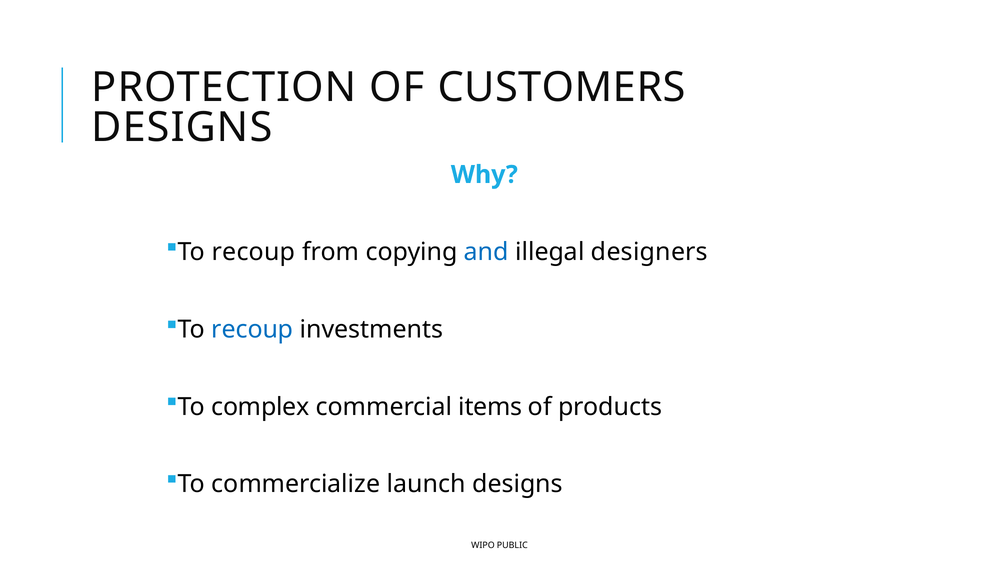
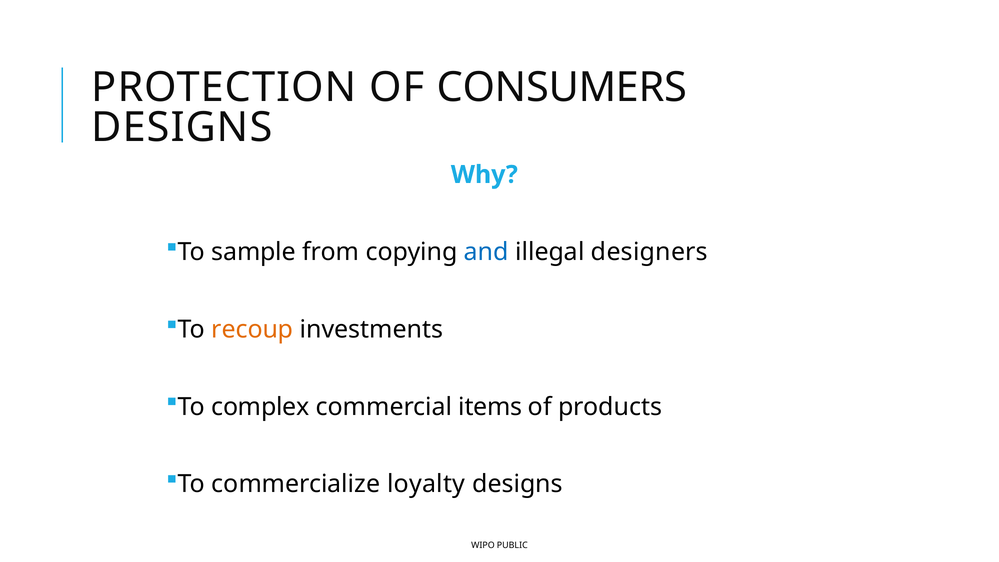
CUSTOMERS: CUSTOMERS -> CONSUMERS (562, 88)
recoup: recoup -> sample (254, 252)
recoup colour: blue -> orange (252, 329)
launch: launch -> loyalty (426, 484)
